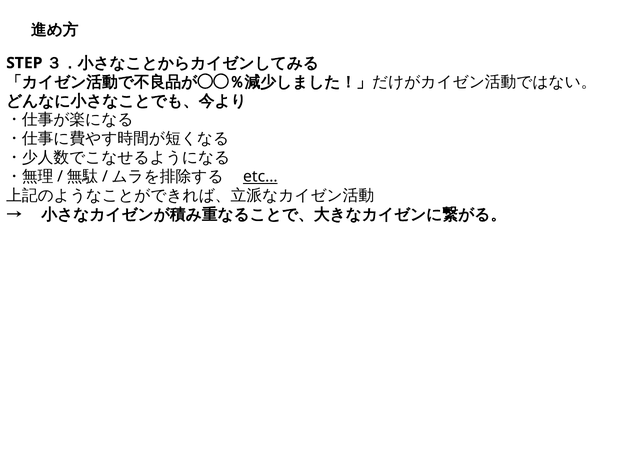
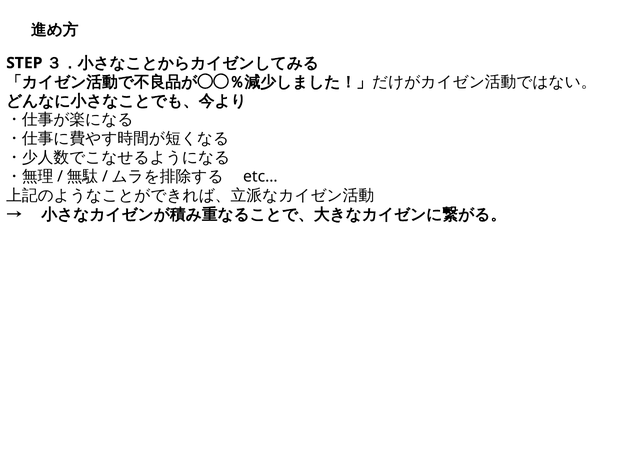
etc… underline: present -> none (260, 176)
